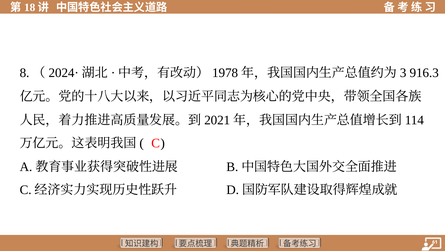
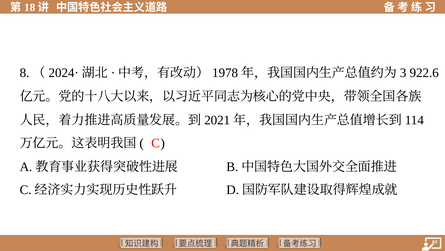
916.3: 916.3 -> 922.6 (424, 73)
